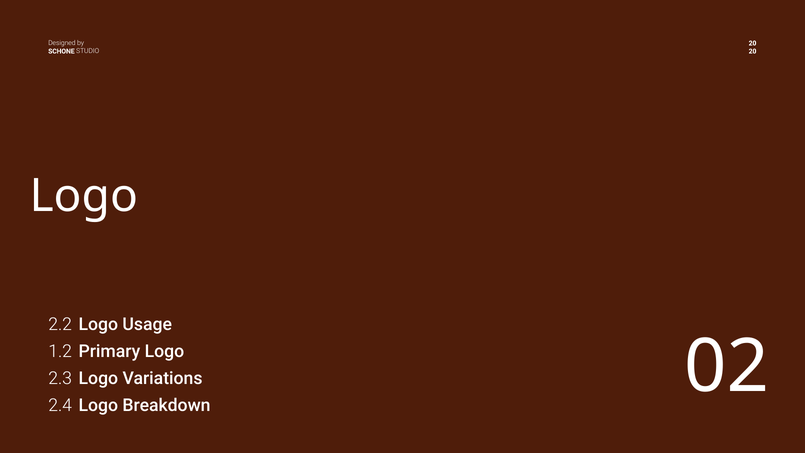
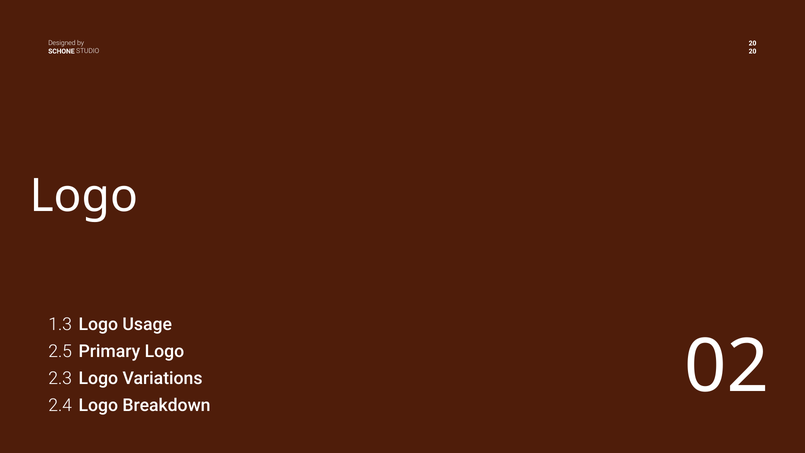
2.2: 2.2 -> 1.3 (60, 325)
1.2: 1.2 -> 2.5 (60, 351)
